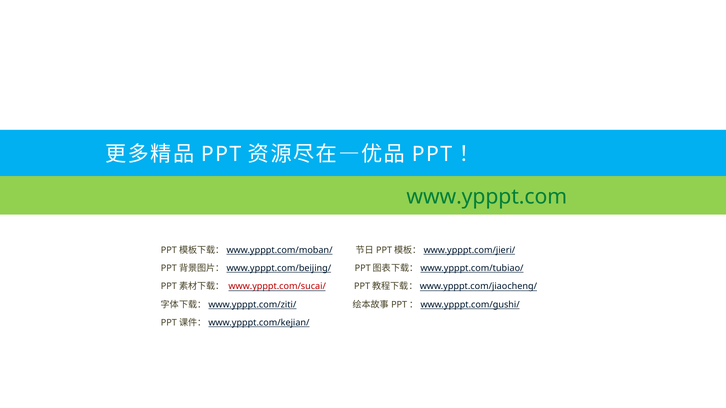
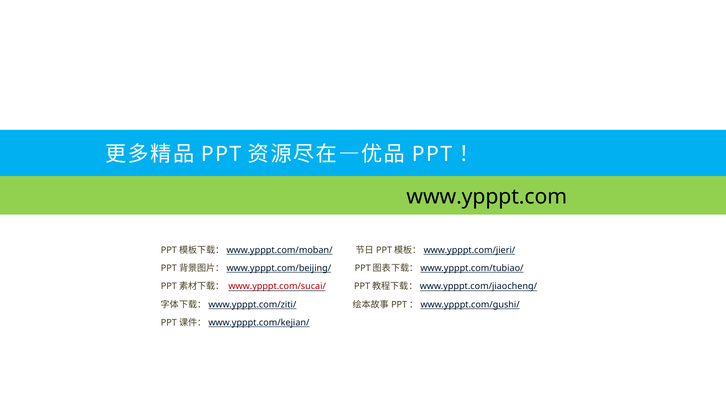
www.ypppt.com colour: green -> black (487, 197)
